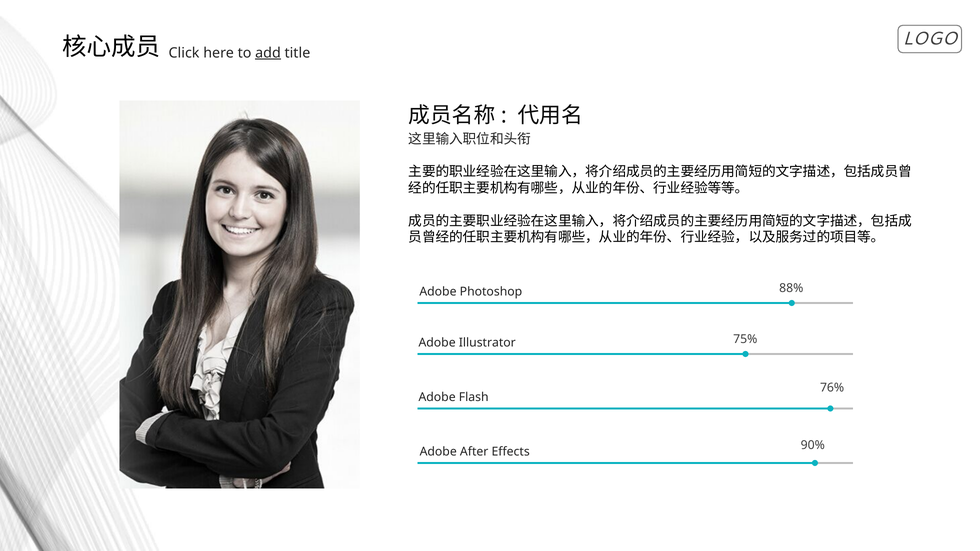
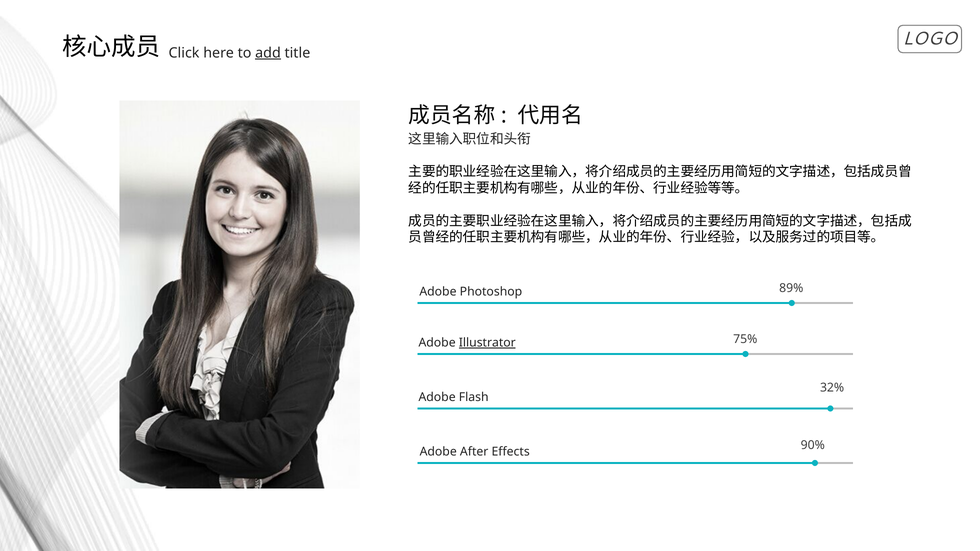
88%: 88% -> 89% (791, 288)
Illustrator underline: none -> present (487, 343)
76%: 76% -> 32% (832, 388)
